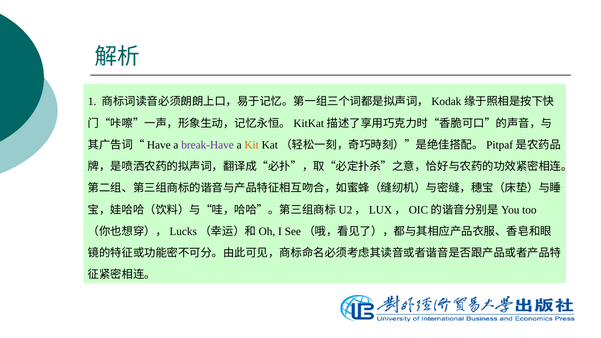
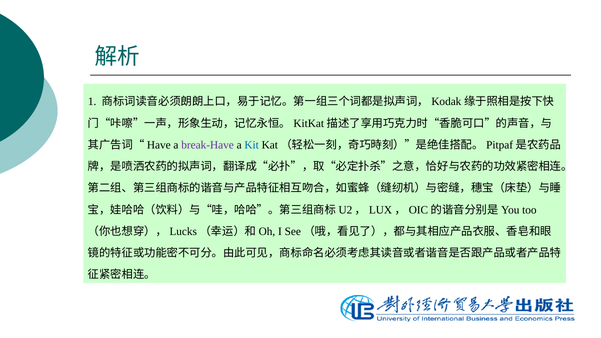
Kit colour: orange -> blue (252, 145)
